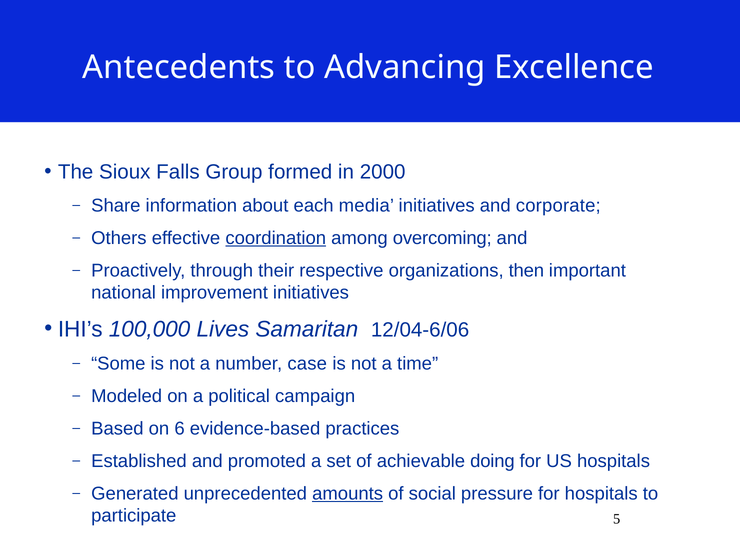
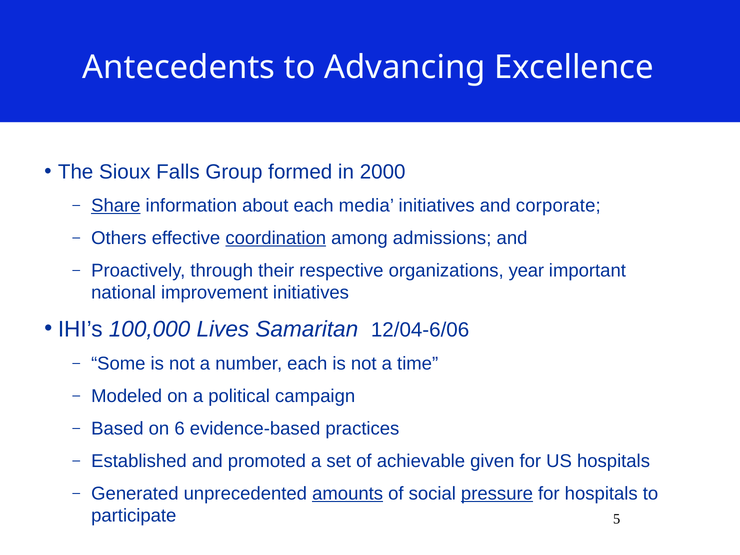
Share underline: none -> present (116, 206)
overcoming: overcoming -> admissions (442, 238)
then: then -> year (526, 271)
number case: case -> each (307, 364)
doing: doing -> given (492, 461)
pressure underline: none -> present (497, 494)
